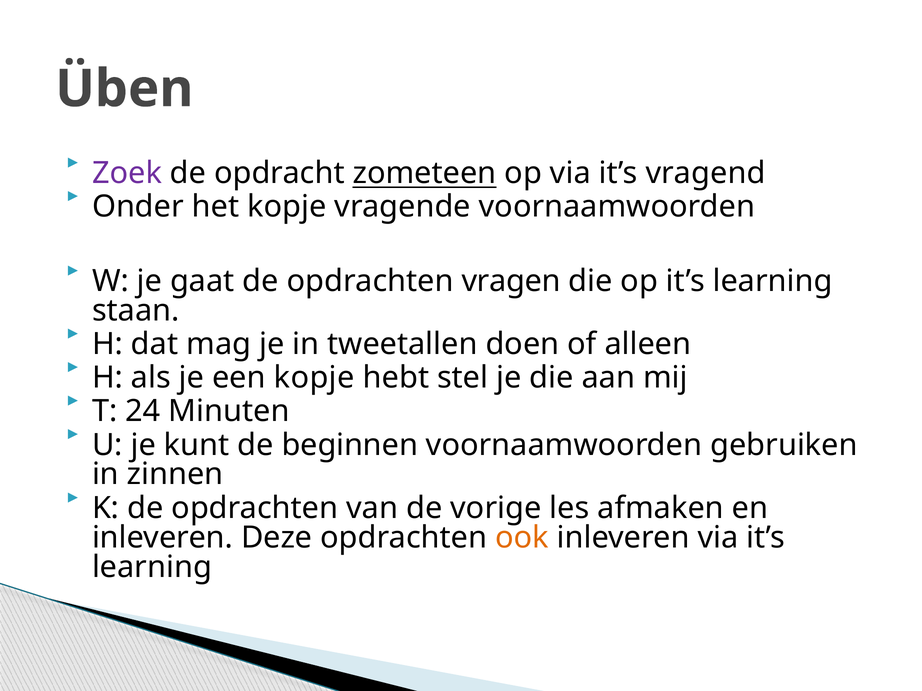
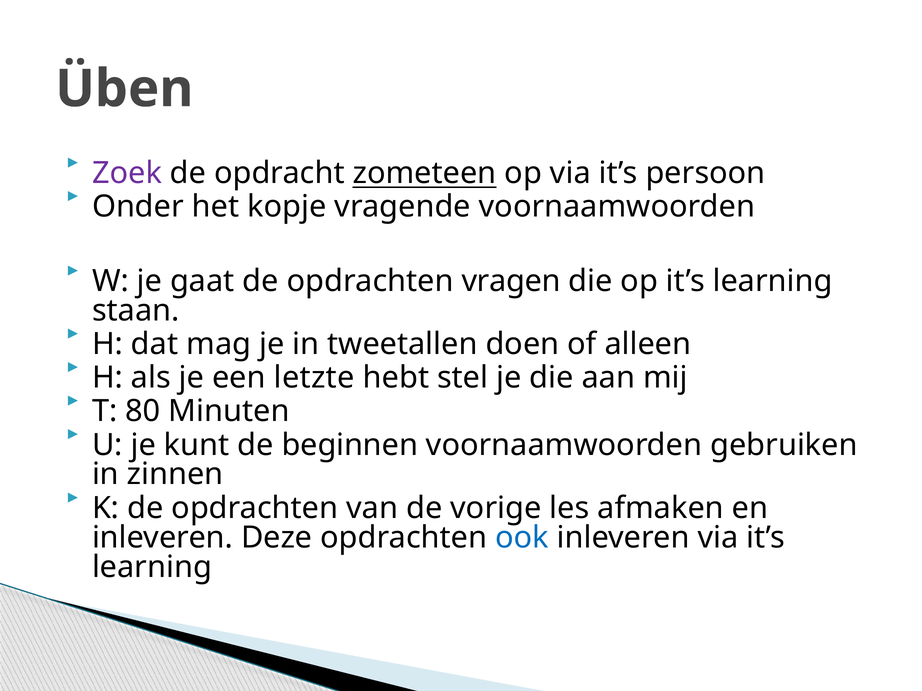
vragend: vragend -> persoon (705, 173)
een kopje: kopje -> letzte (314, 378)
24: 24 -> 80 (143, 412)
ook colour: orange -> blue (522, 538)
